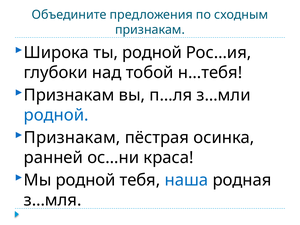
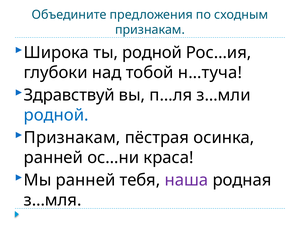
н…тебя: н…тебя -> н…туча (210, 73)
Признакам: Признакам -> Здравствуй (69, 95)
Мы родной: родной -> ранней (86, 180)
наша colour: blue -> purple (186, 180)
